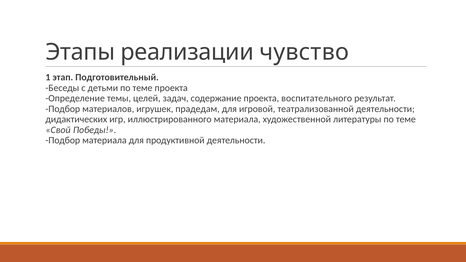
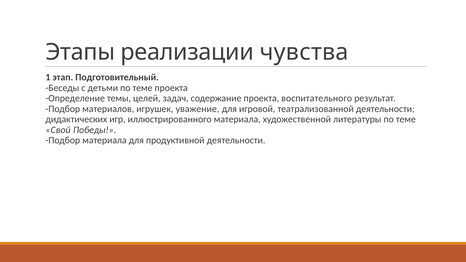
чувство: чувство -> чувства (304, 52)
прадедам: прадедам -> уважение (198, 109)
